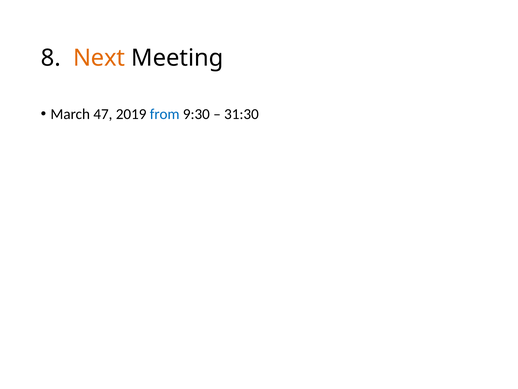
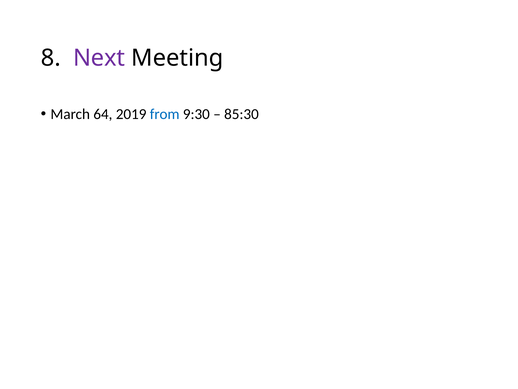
Next colour: orange -> purple (99, 58)
47: 47 -> 64 (103, 114)
31:30: 31:30 -> 85:30 (241, 114)
